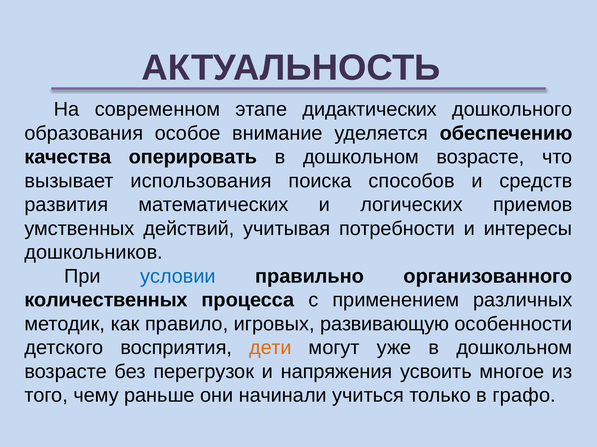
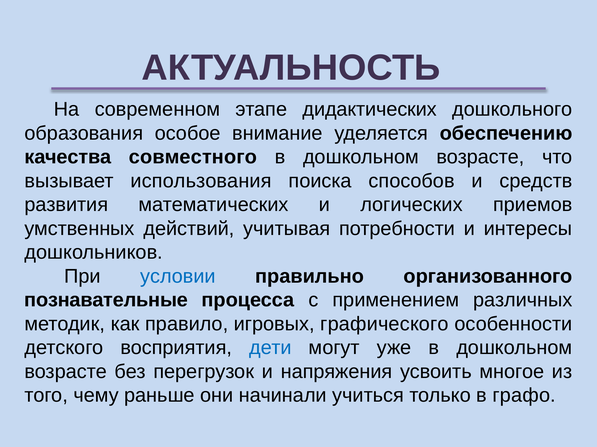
оперировать: оперировать -> совместного (193, 157)
количественных: количественных -> познавательные (106, 301)
развивающую: развивающую -> графического (384, 324)
дети colour: orange -> blue (270, 348)
